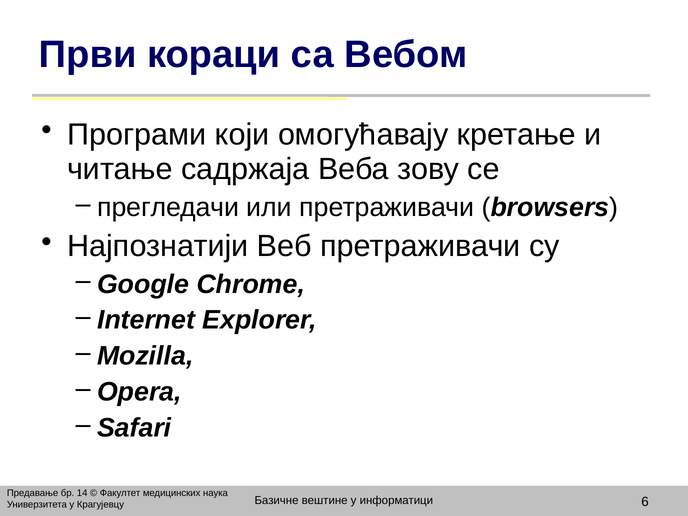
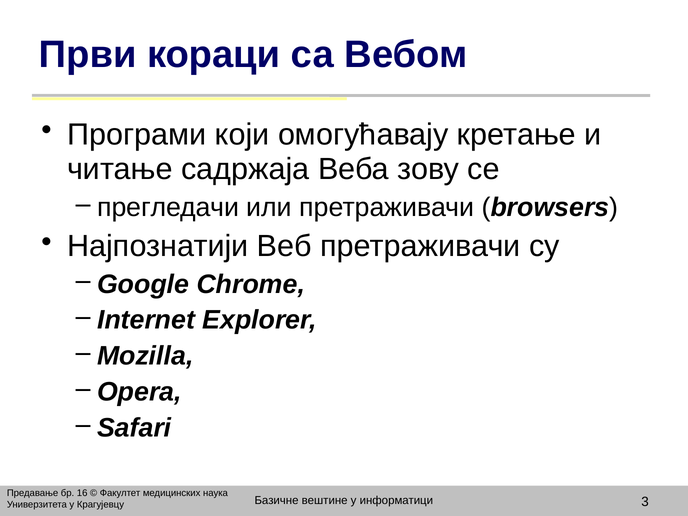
14: 14 -> 16 (82, 493)
6: 6 -> 3 (645, 502)
